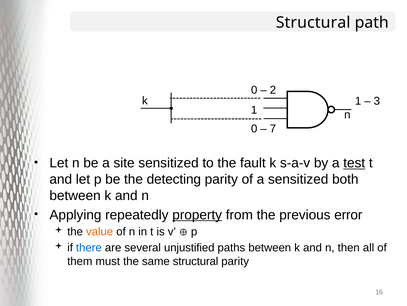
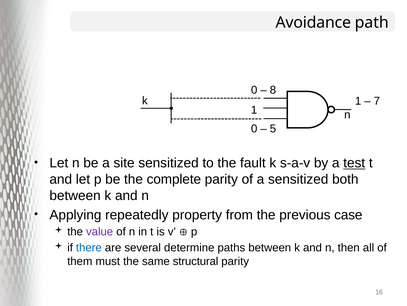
Structural: Structural -> Avoidance (313, 22)
2: 2 -> 8 (273, 90)
3: 3 -> 7 (377, 101)
7: 7 -> 5 (273, 128)
detecting: detecting -> complete (174, 179)
property underline: present -> none (197, 214)
error: error -> case (348, 214)
value colour: orange -> purple (100, 231)
unjustified: unjustified -> determine (189, 247)
